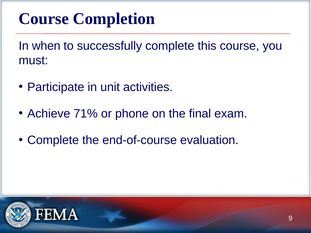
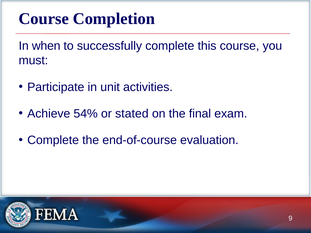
71%: 71% -> 54% (86, 114)
phone: phone -> stated (132, 114)
